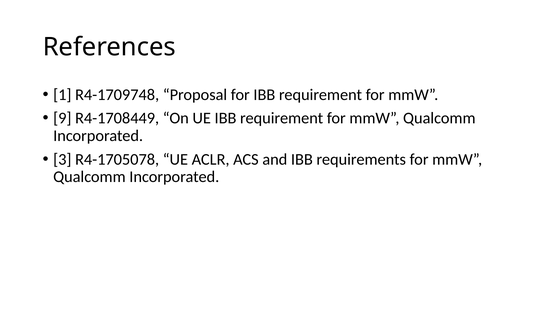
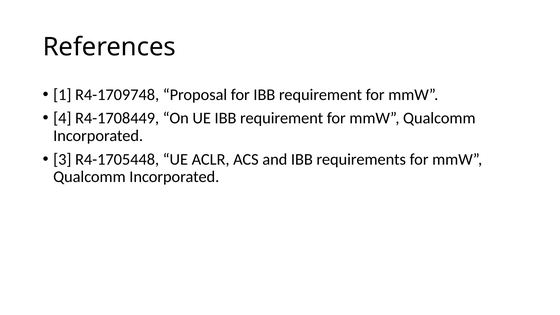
9: 9 -> 4 (62, 118)
R4-1705078: R4-1705078 -> R4-1705448 (117, 159)
